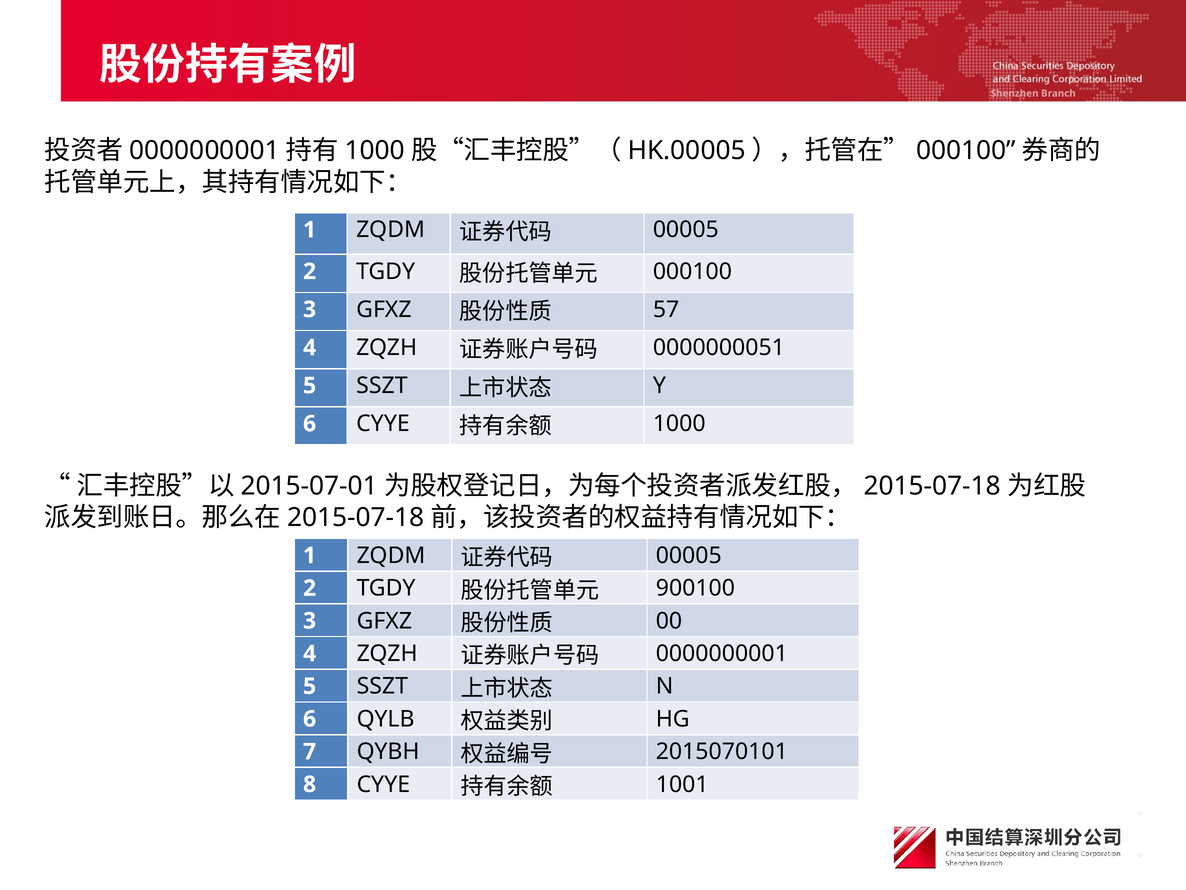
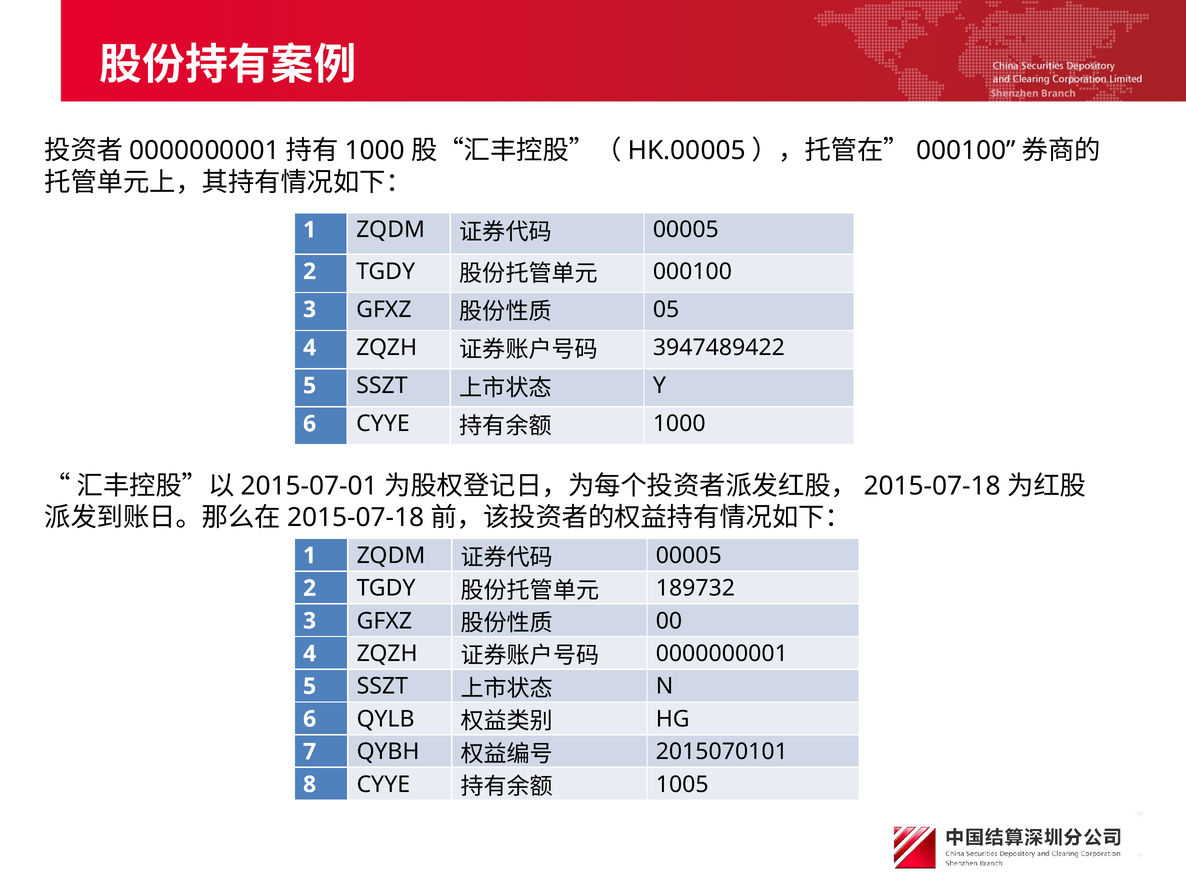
57: 57 -> 05 (666, 309)
0000000051: 0000000051 -> 3947489422 (719, 347)
900100: 900100 -> 189732 (695, 588)
1001: 1001 -> 1005 (682, 784)
